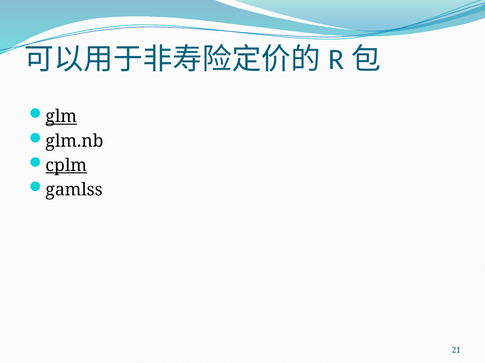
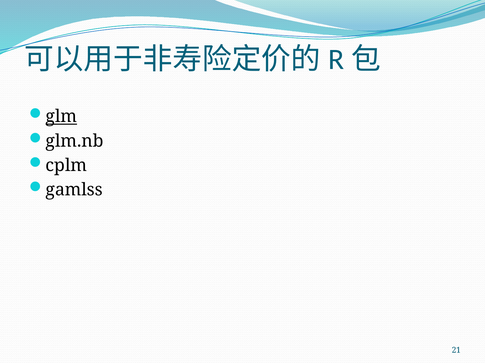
cplm underline: present -> none (66, 166)
